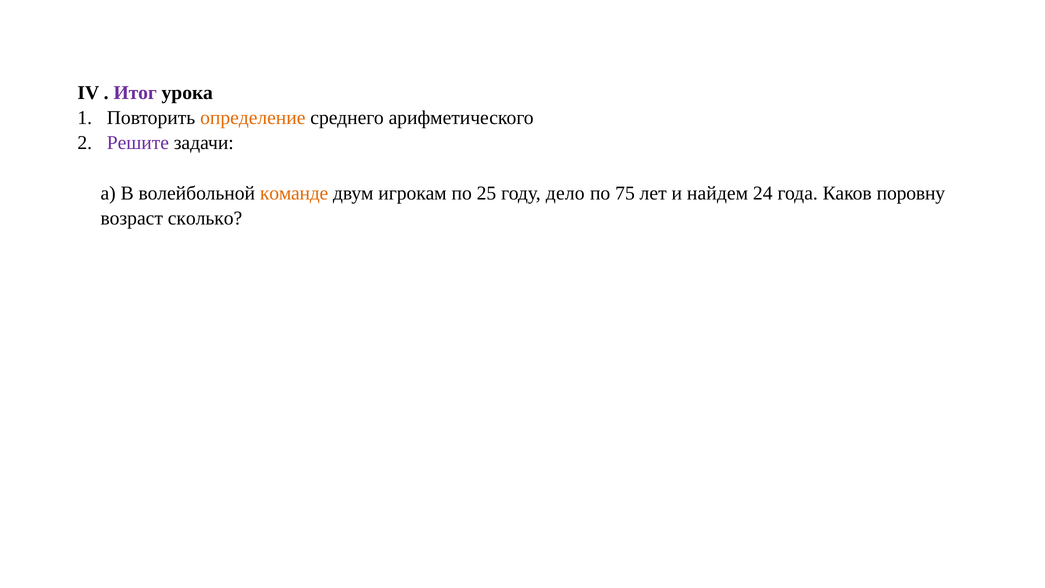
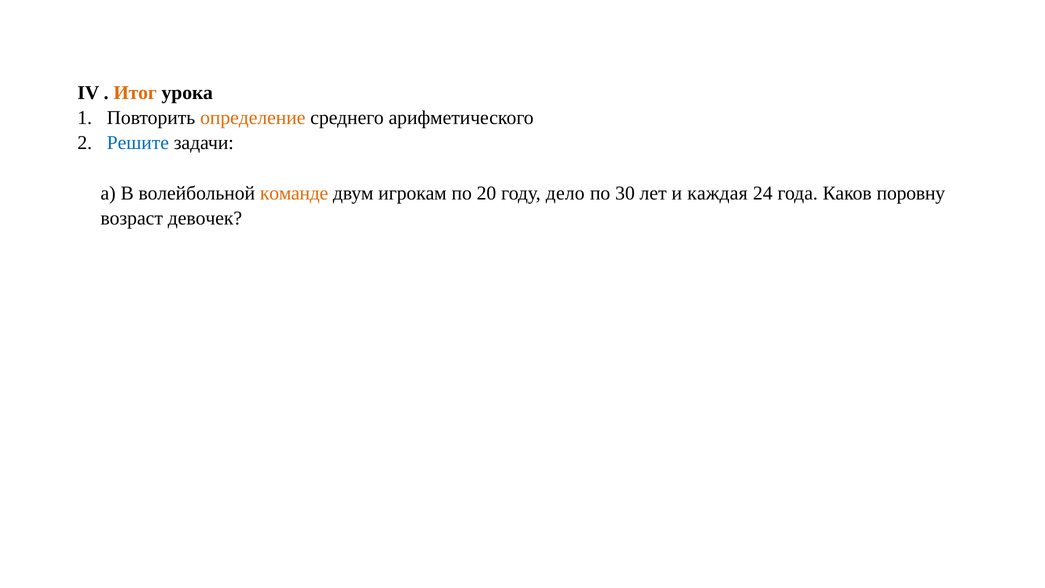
Итог colour: purple -> orange (135, 93)
Решите colour: purple -> blue (138, 143)
25: 25 -> 20 (486, 193)
75: 75 -> 30 (625, 193)
найдем: найдем -> каждая (717, 193)
сколько: сколько -> девочек (205, 218)
